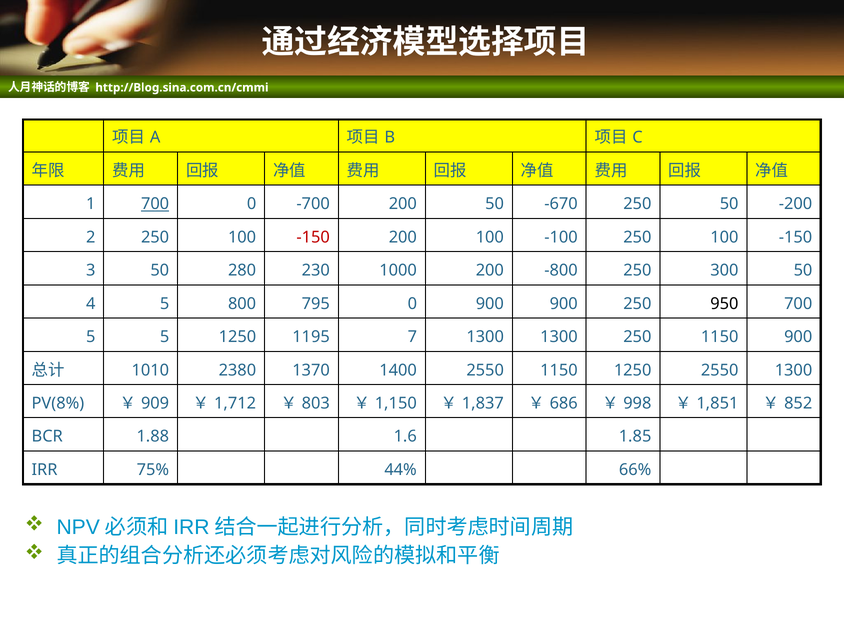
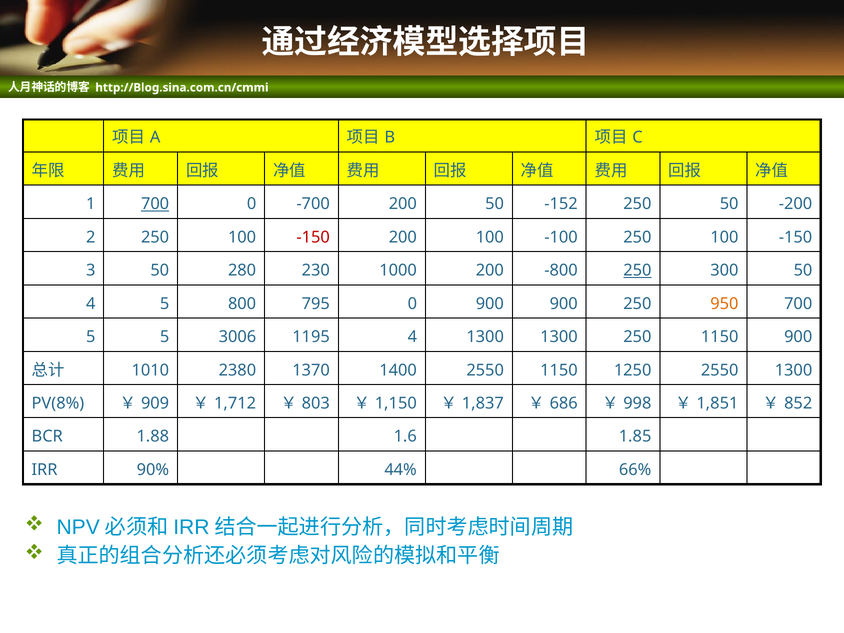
-670: -670 -> -152 (561, 204)
250 underline: none -> present (637, 270)
950 colour: black -> orange (724, 304)
5 1250: 1250 -> 3006 (237, 337)
1195 7: 7 -> 4 (412, 337)
75%: 75% -> 90% (153, 470)
